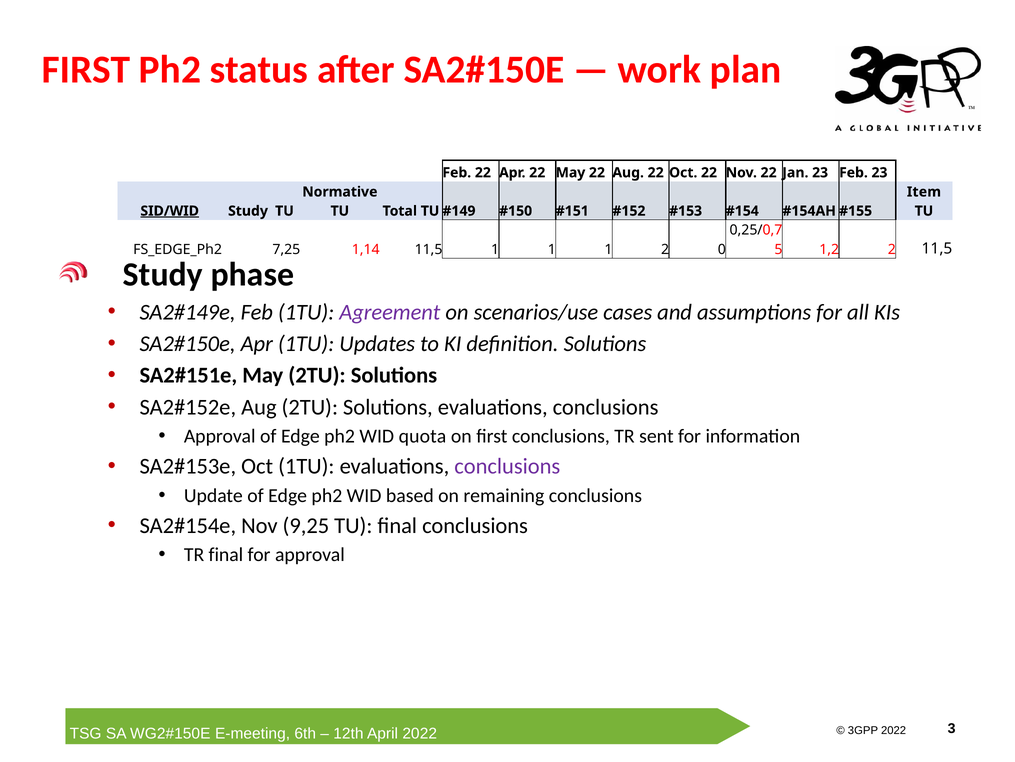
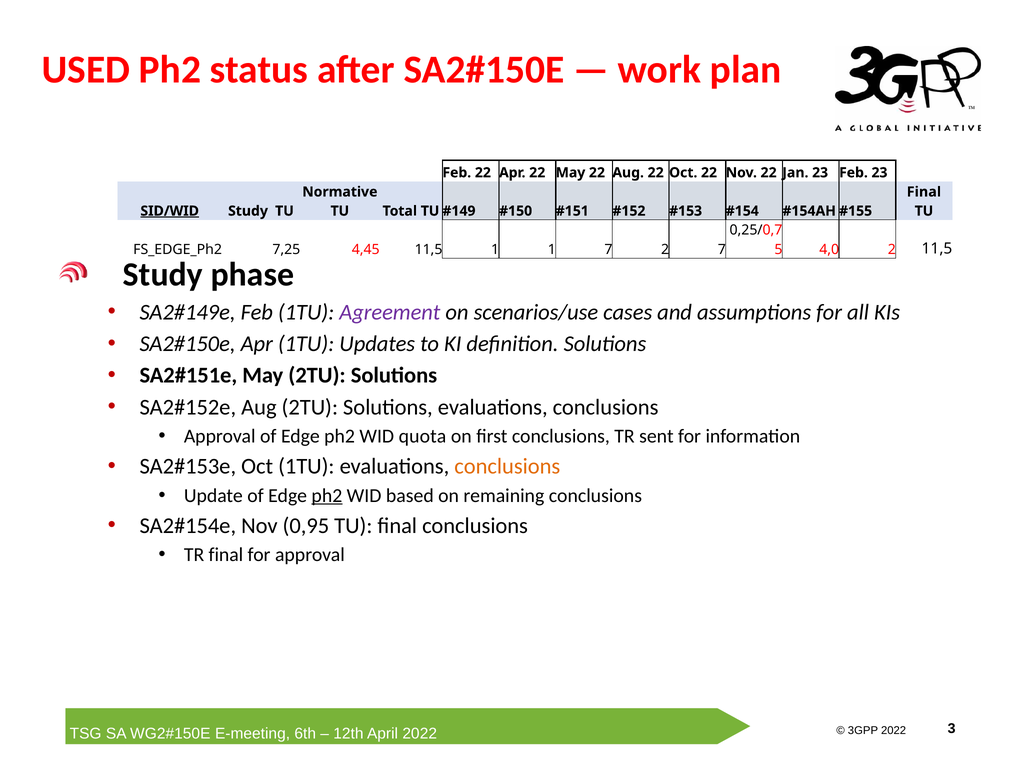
FIRST: FIRST -> USED (86, 70)
Item: Item -> Final (924, 192)
1,14: 1,14 -> 4,45 (366, 249)
1 1 1: 1 -> 7 (608, 249)
2 0: 0 -> 7 (722, 249)
1,2: 1,2 -> 4,0 (829, 249)
conclusions colour: purple -> orange (507, 466)
ph2 underline: none -> present (327, 495)
9,25: 9,25 -> 0,95 (306, 525)
